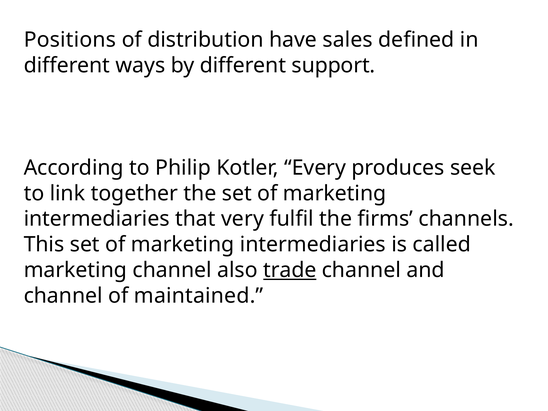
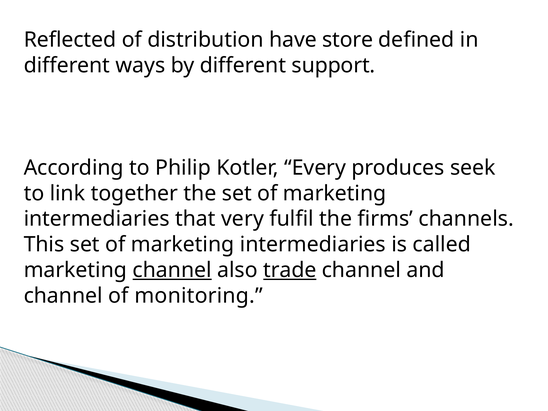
Positions: Positions -> Reflected (70, 40)
sales: sales -> store (348, 40)
channel underline: none -> present (172, 270)
maintained: maintained -> monitoring (199, 296)
